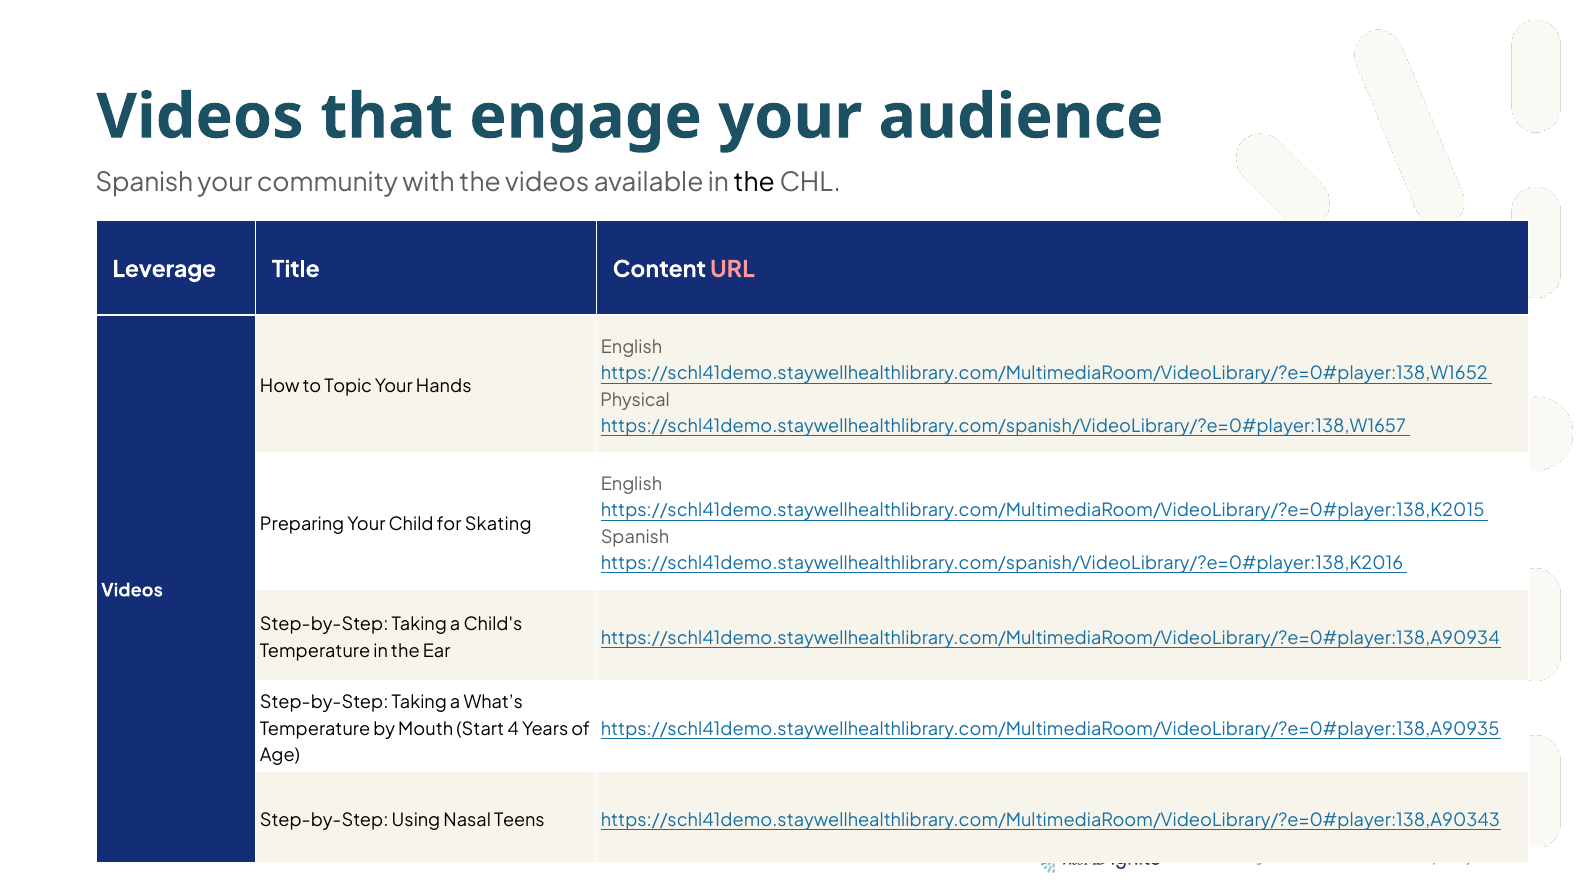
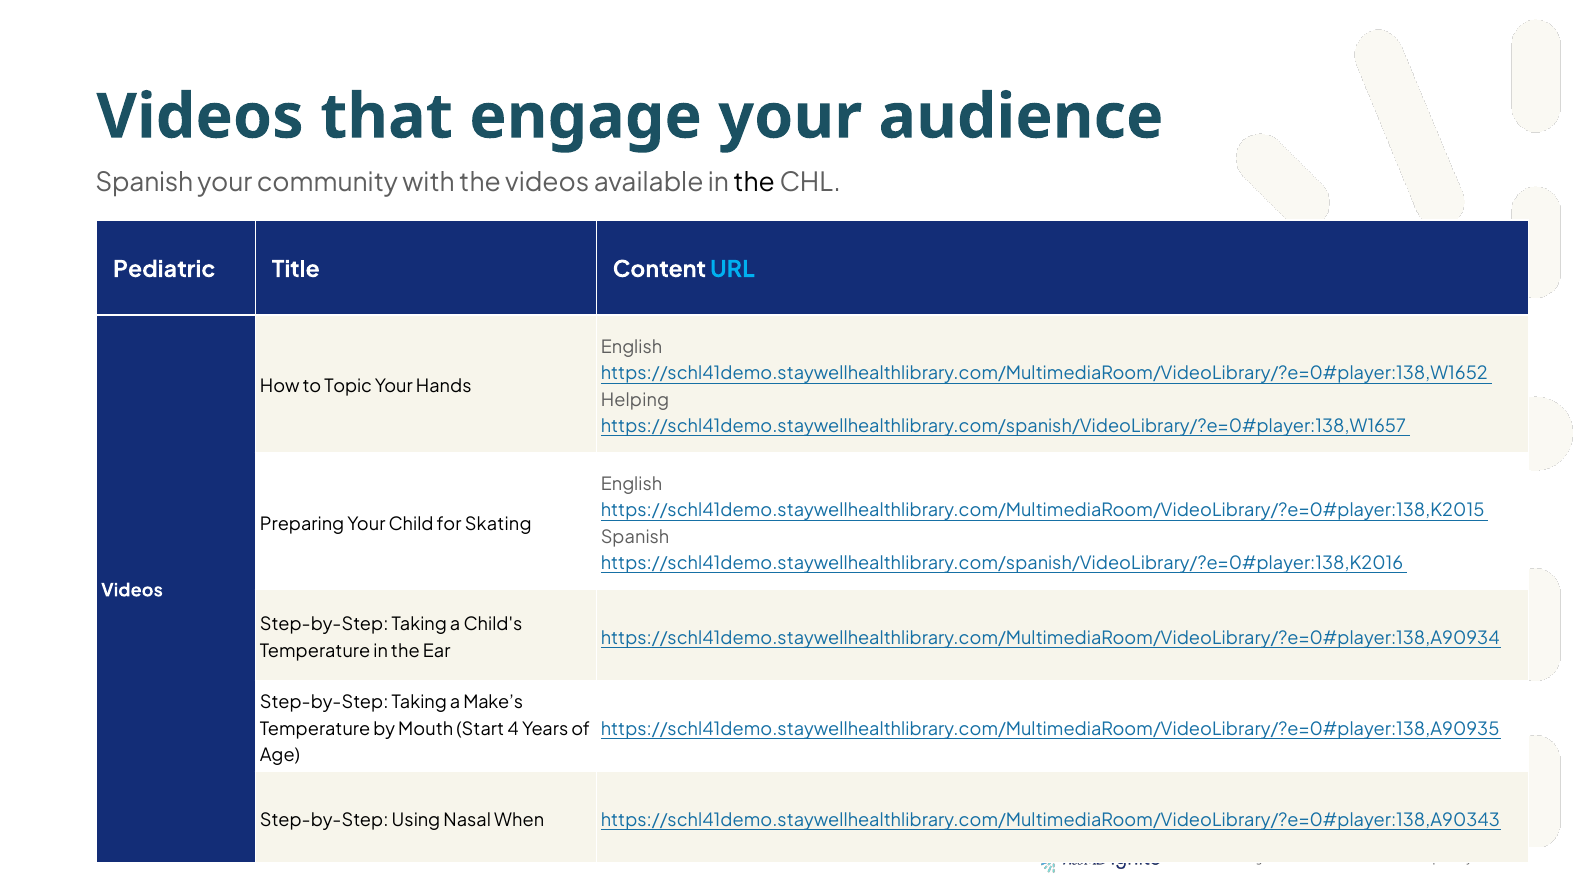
Leverage: Leverage -> Pediatric (164, 269)
URL colour: pink -> light blue (732, 269)
Physical: Physical -> Helping (635, 400)
What’s: What’s -> Make’s (493, 703)
Teens: Teens -> When (519, 820)
